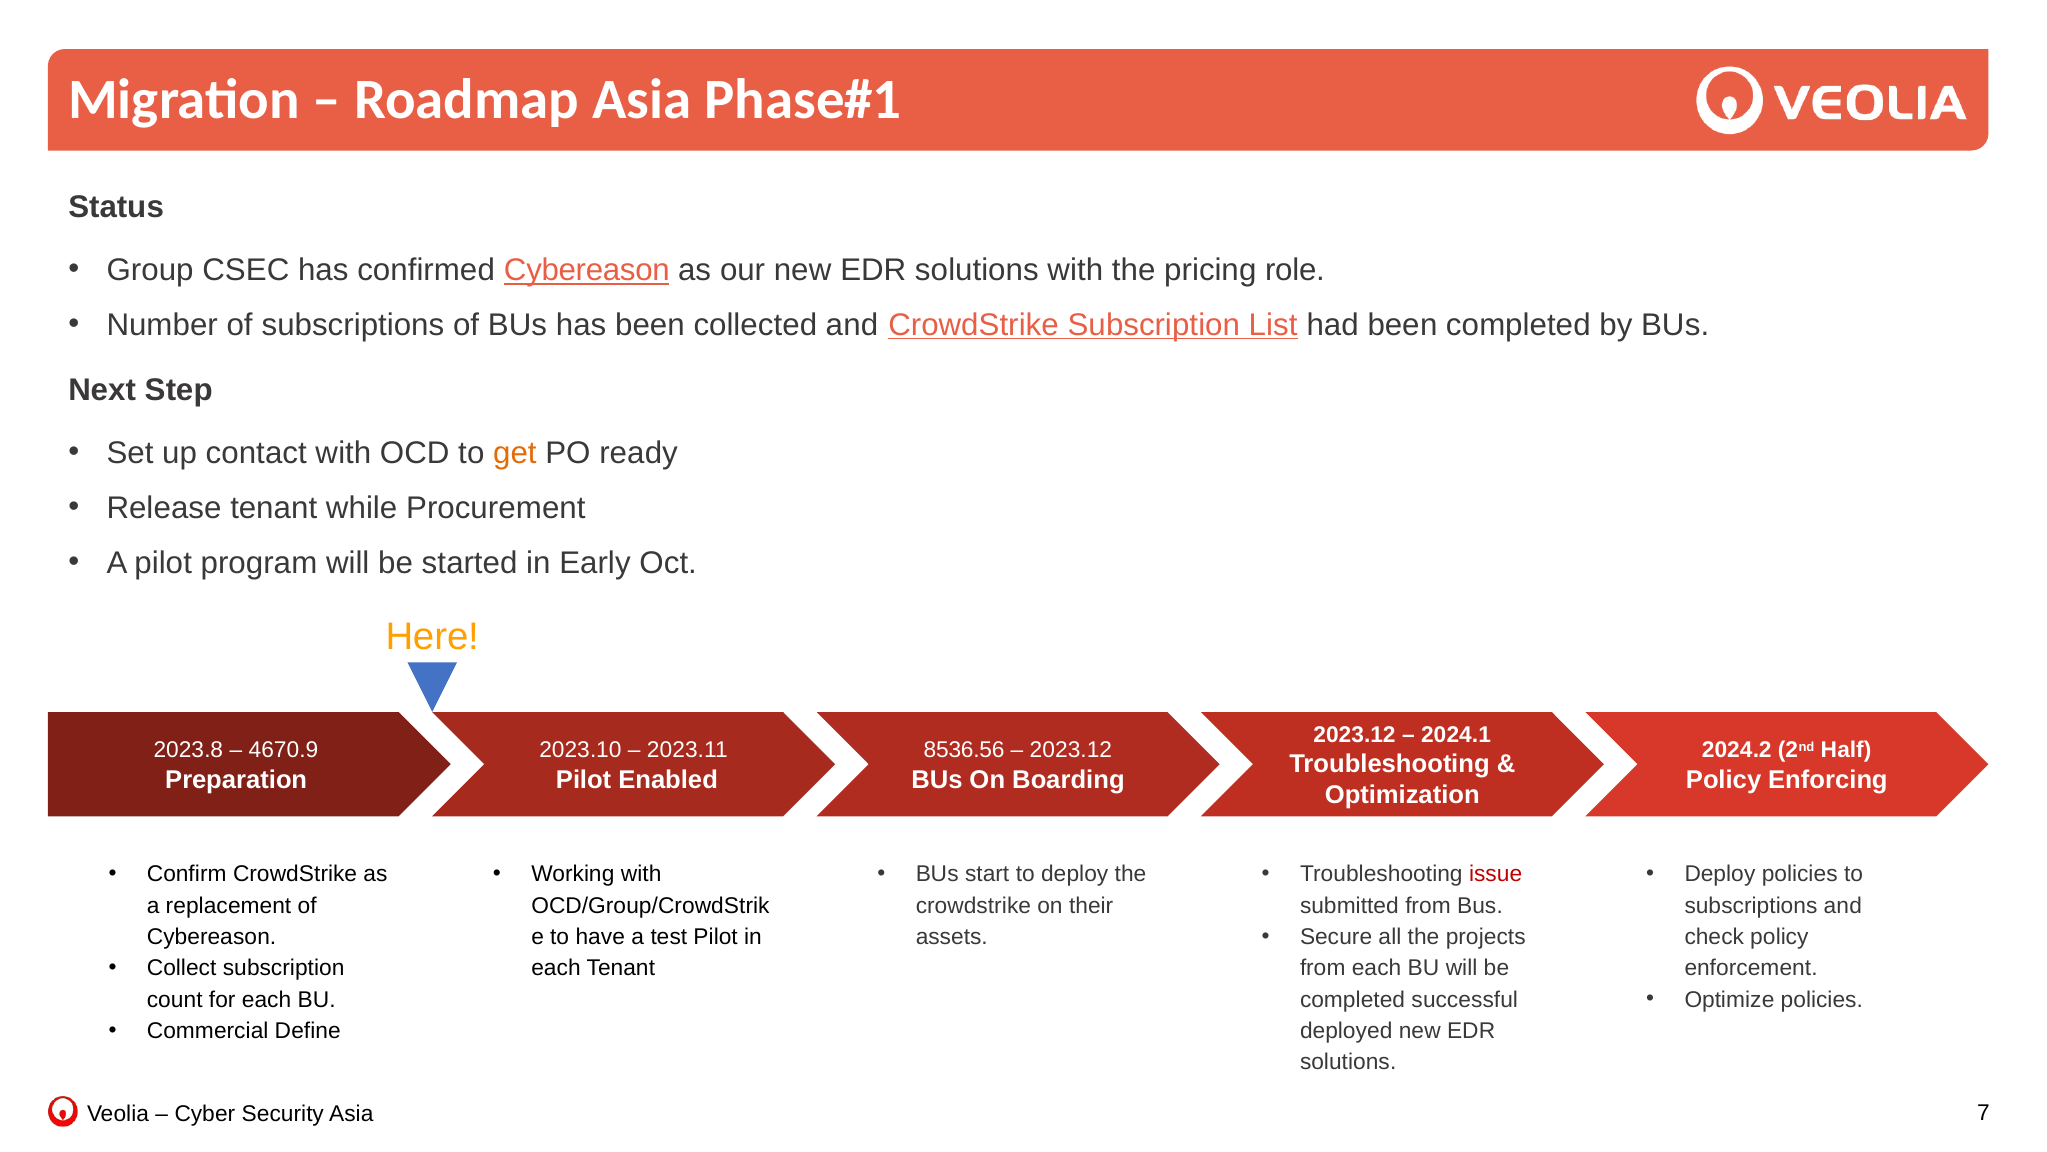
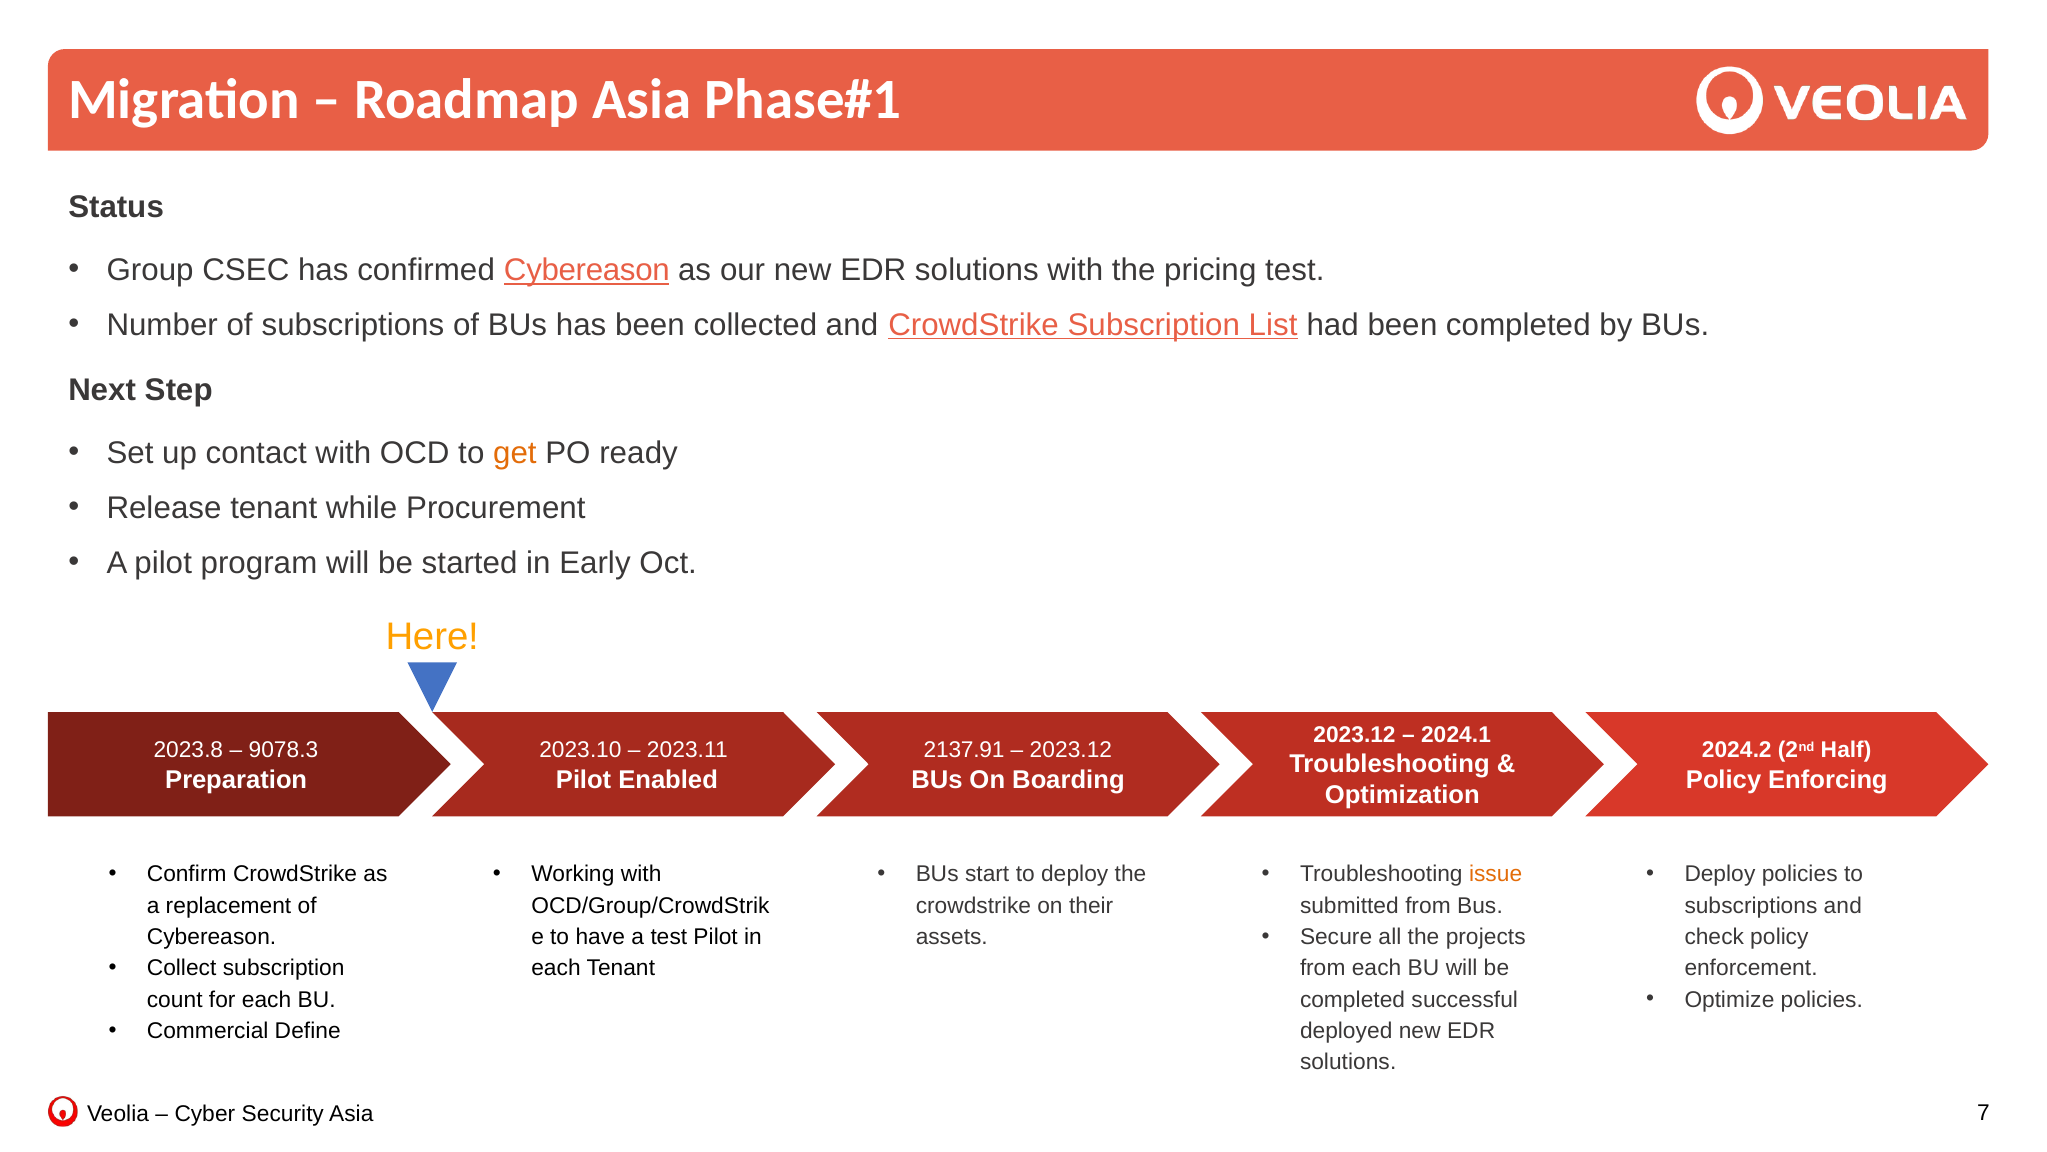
pricing role: role -> test (1295, 270)
4670.9: 4670.9 -> 9078.3 (283, 750)
8536.56: 8536.56 -> 2137.91 (964, 750)
issue colour: red -> orange (1496, 874)
